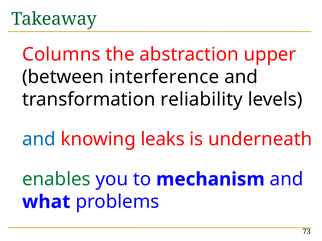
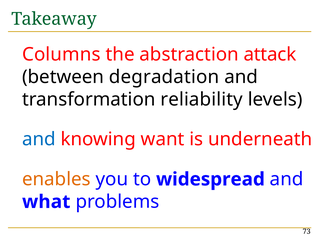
upper: upper -> attack (270, 54)
interference: interference -> degradation (164, 77)
leaks: leaks -> want (163, 140)
enables colour: green -> orange (56, 180)
mechanism: mechanism -> widespread (210, 180)
